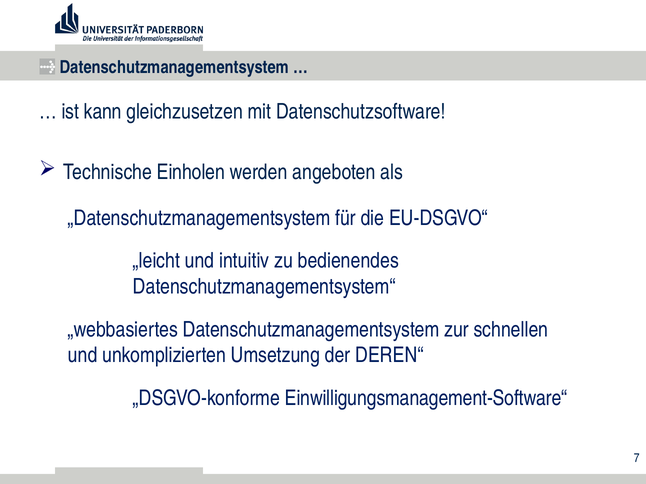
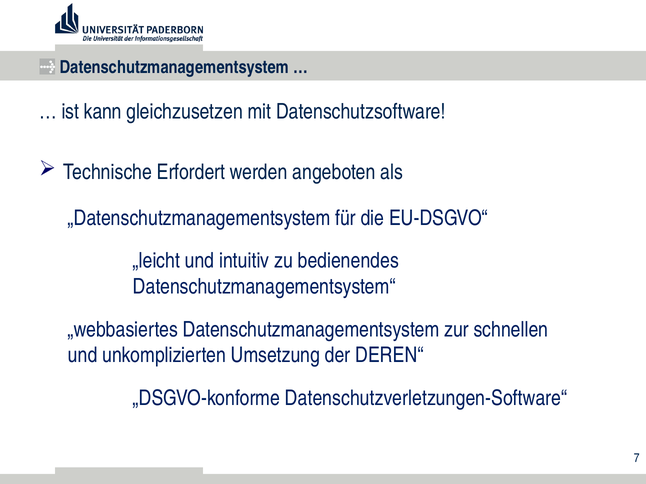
Einholen: Einholen -> Erfordert (191, 172)
Einwilligungsmanagement-Software“: Einwilligungsmanagement-Software“ -> Datenschutzverletzungen-Software“ (426, 399)
